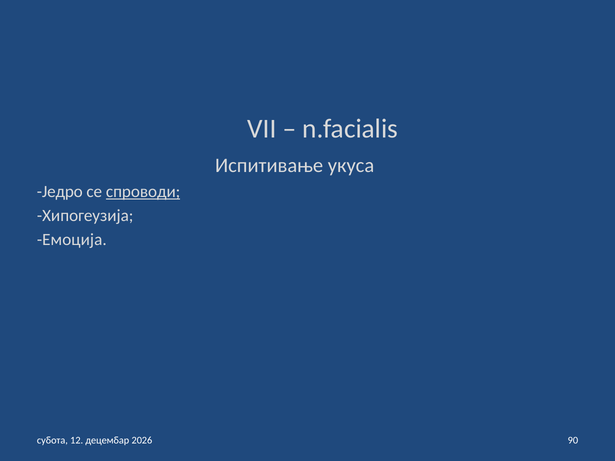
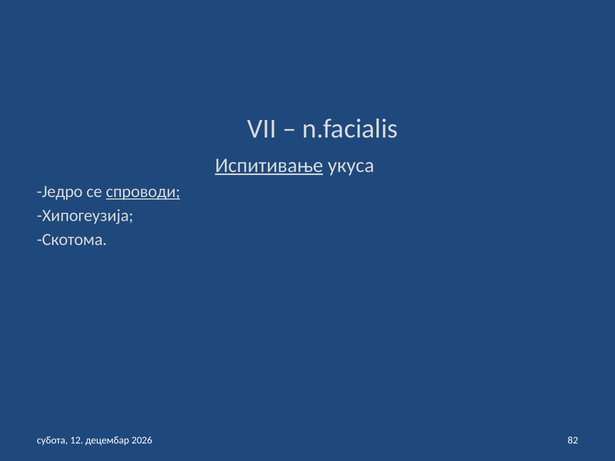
Испитивање underline: none -> present (269, 165)
Емоција: Емоција -> Скотома (72, 240)
90: 90 -> 82 (573, 440)
